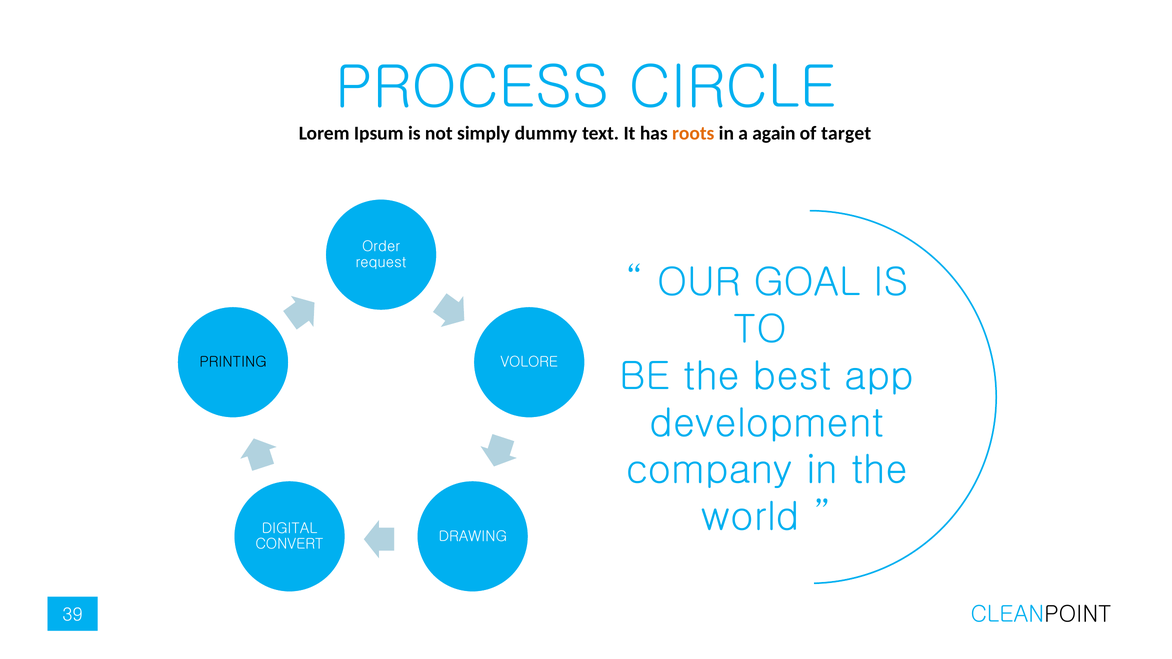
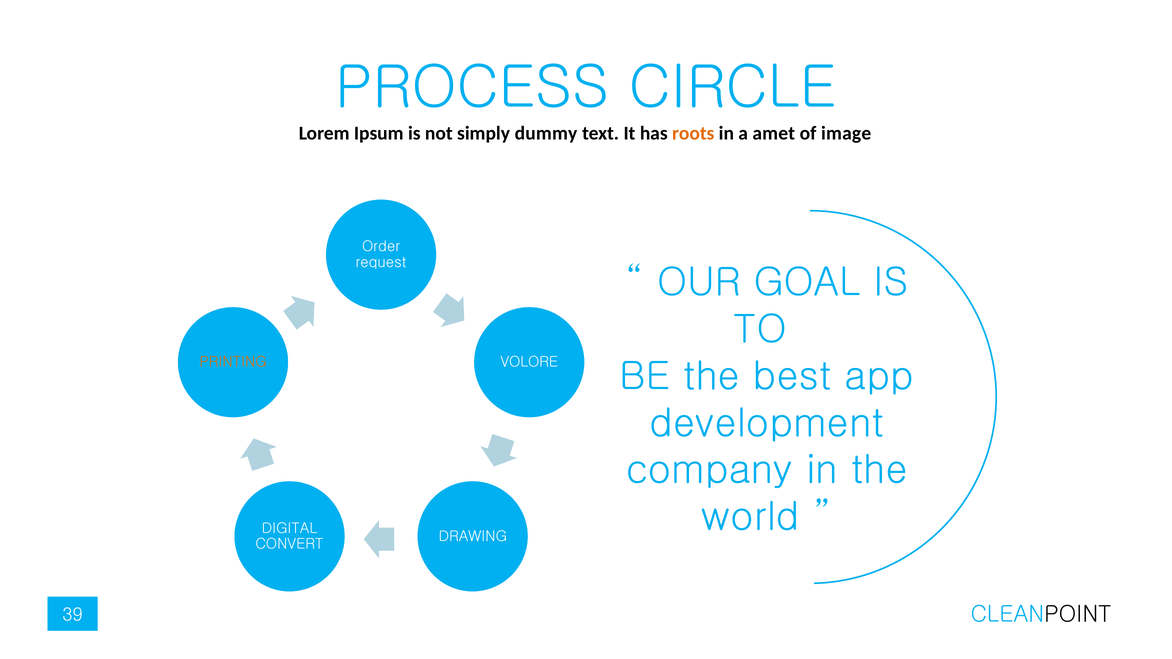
again: again -> amet (774, 134)
target: target -> image (846, 134)
PRINTING colour: black -> orange (233, 362)
